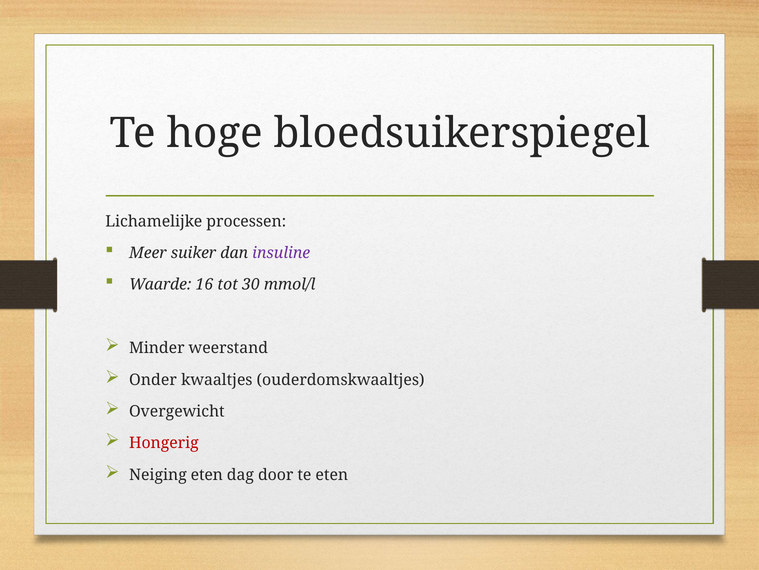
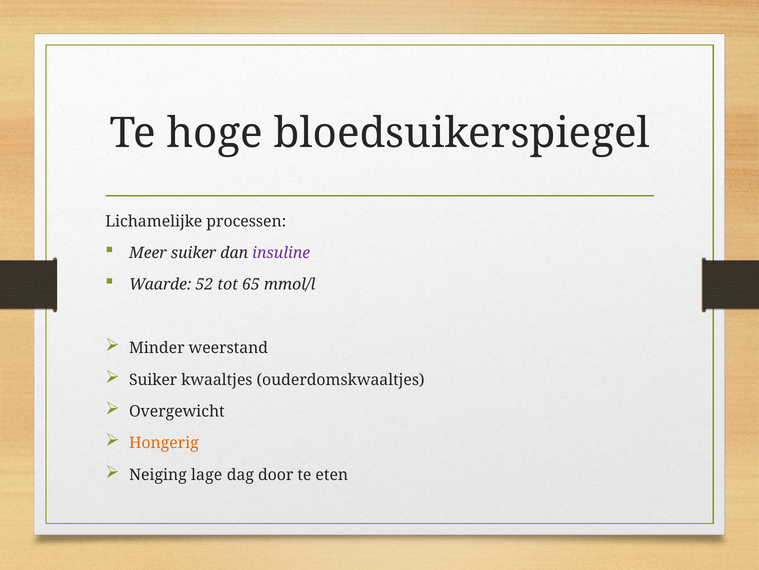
16: 16 -> 52 (204, 284)
30: 30 -> 65 (251, 284)
Onder: Onder -> Suiker (153, 379)
Hongerig colour: red -> orange (164, 443)
Neiging eten: eten -> lage (207, 474)
